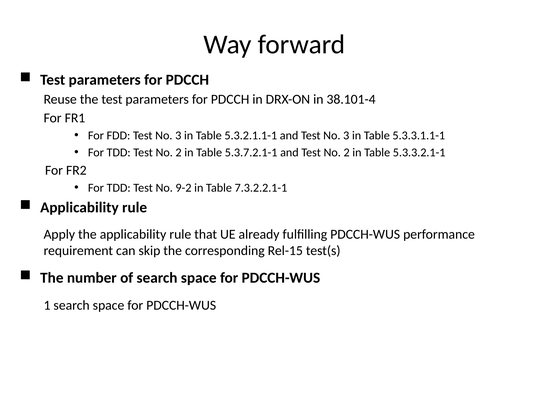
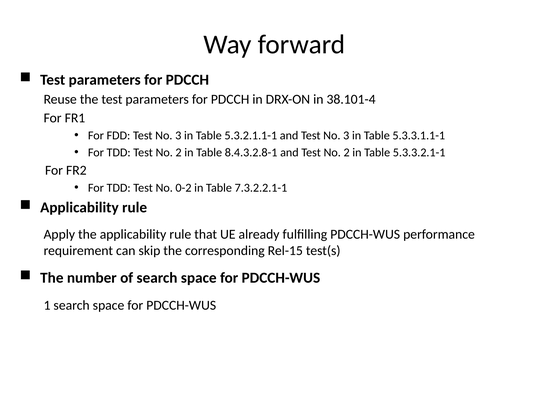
5.3.7.2.1-1: 5.3.7.2.1-1 -> 8.4.3.2.8-1 (251, 153)
9-2: 9-2 -> 0-2 (183, 188)
